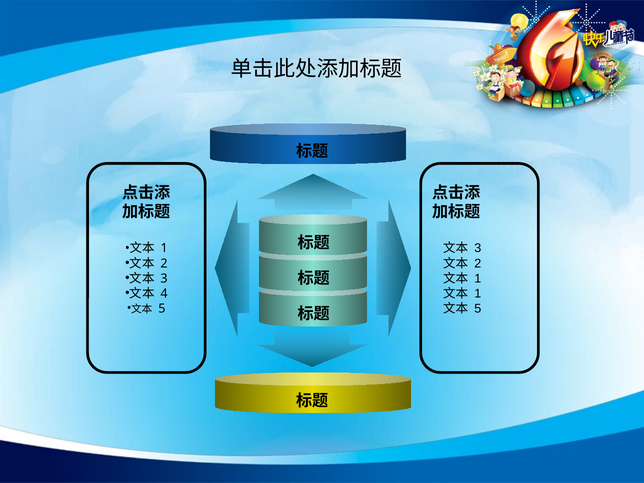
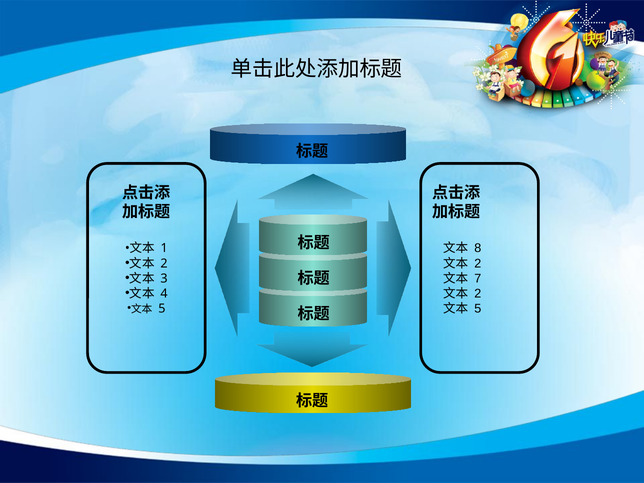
3: 3 -> 8 (478, 248)
1: 1 -> 7 (478, 278)
1: 1 -> 2 (478, 293)
